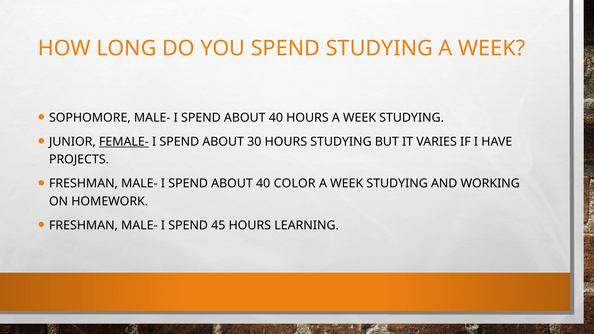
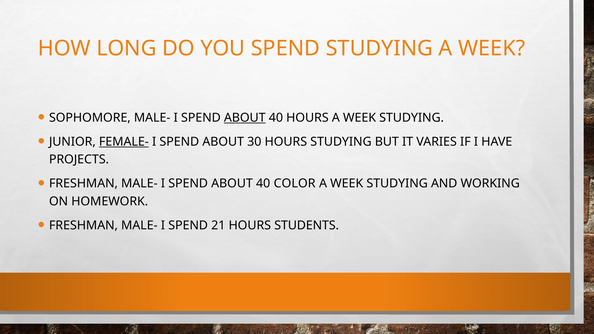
ABOUT underline: none -> present (245, 118)
45: 45 -> 21 (218, 225)
LEARNING: LEARNING -> STUDENTS (307, 225)
